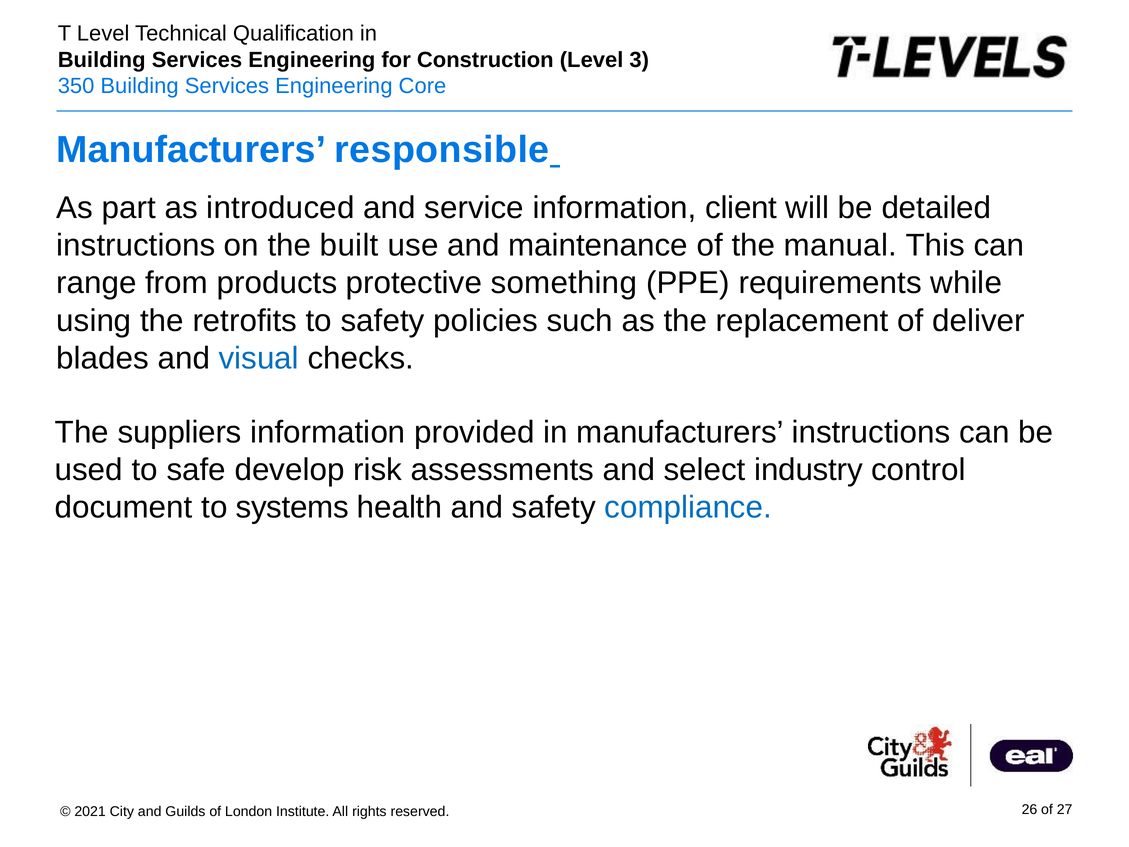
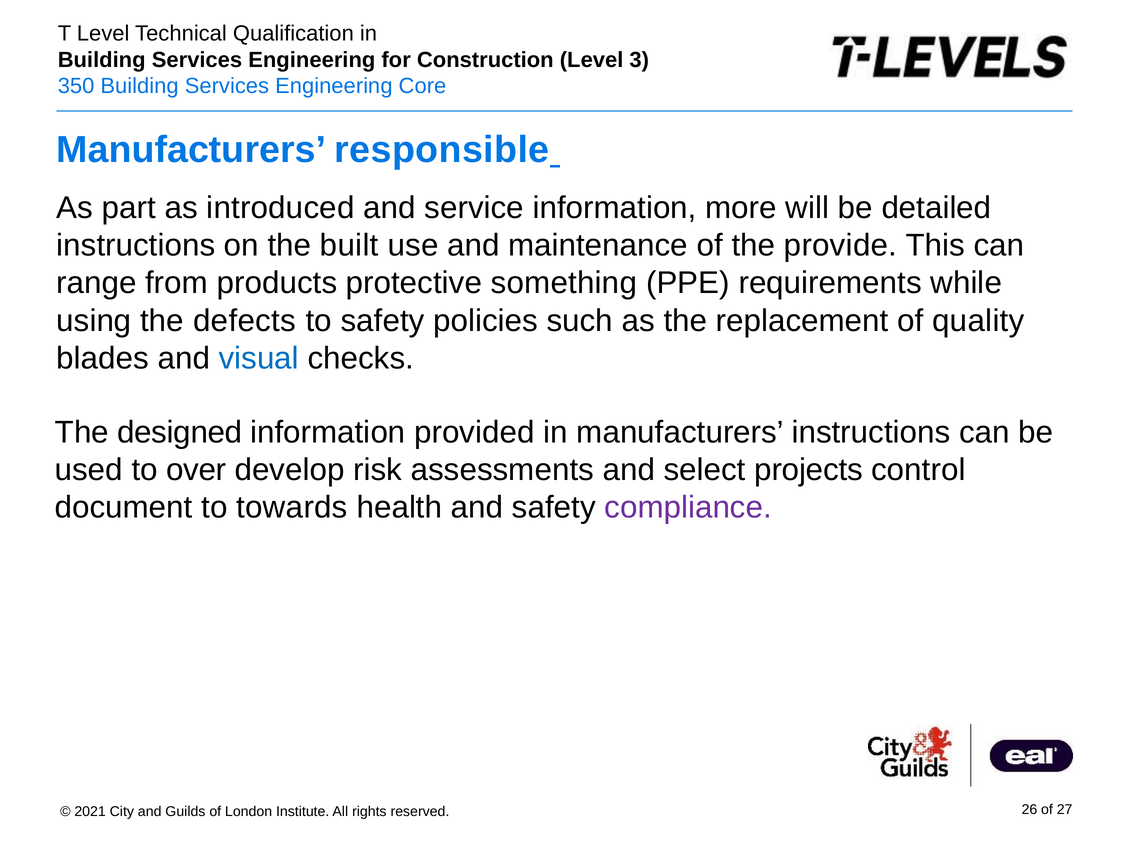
client: client -> more (741, 208)
manual: manual -> provide (841, 245)
retrofits: retrofits -> defects (245, 321)
deliver: deliver -> quality (978, 321)
suppliers: suppliers -> designed (180, 432)
safe: safe -> over (196, 470)
industry: industry -> projects (809, 470)
systems: systems -> towards (292, 507)
compliance colour: blue -> purple (688, 507)
